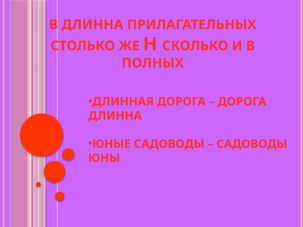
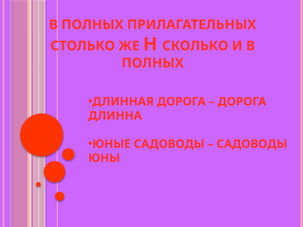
ДЛИННА: ДЛИННА -> ПОЛНЫХ (92, 25)
